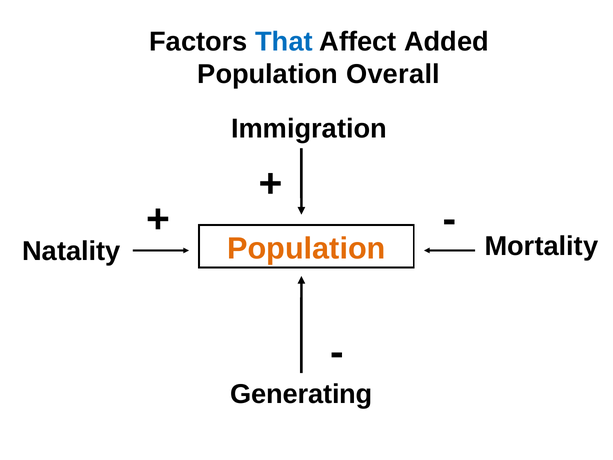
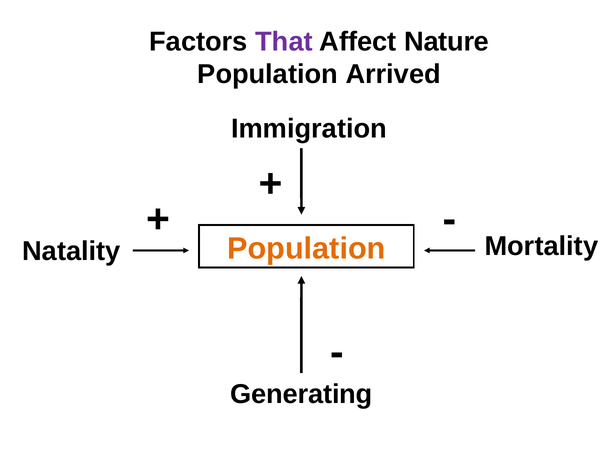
That colour: blue -> purple (284, 42)
Added: Added -> Nature (447, 42)
Overall: Overall -> Arrived (393, 74)
